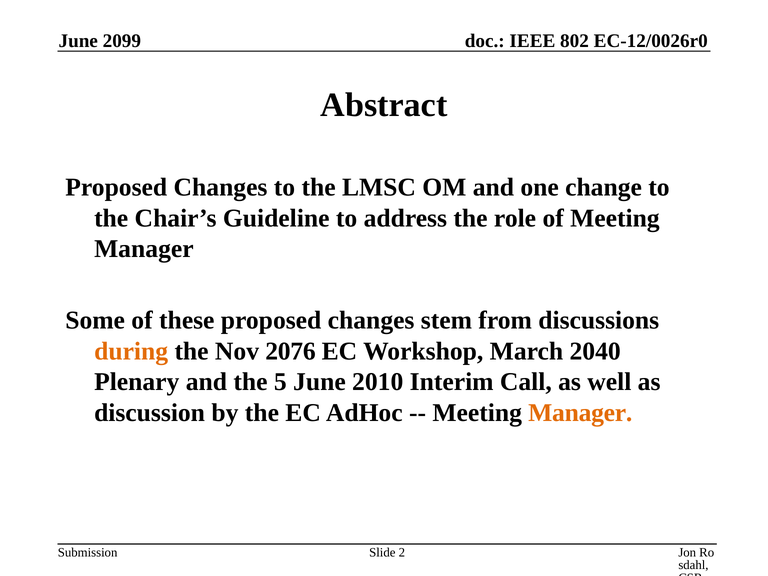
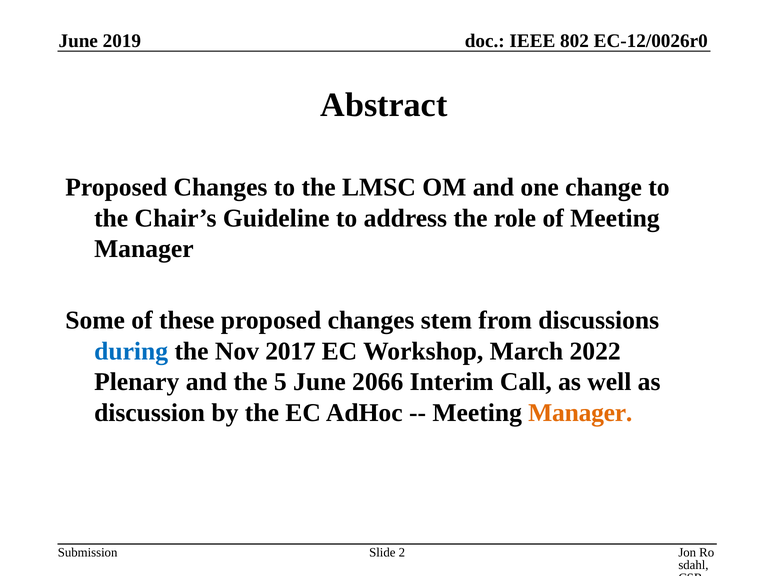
2099: 2099 -> 2019 (122, 41)
during colour: orange -> blue (131, 351)
2076: 2076 -> 2017 (290, 351)
2040: 2040 -> 2022 (595, 351)
2010: 2010 -> 2066 (378, 382)
